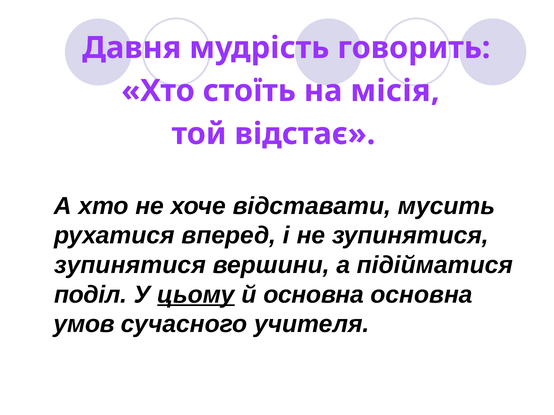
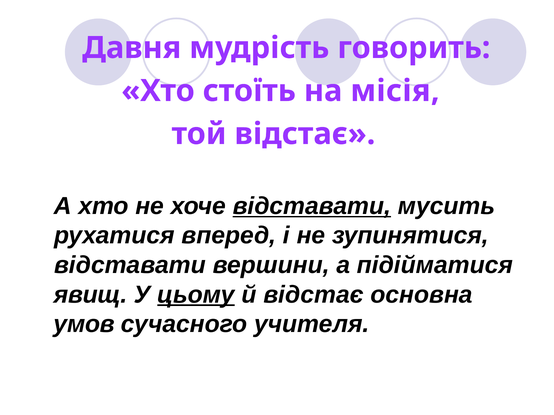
відставати underline: none -> present (312, 206)
зупинятися: зупинятися -> відставати (130, 265)
поділ: поділ -> явищ (91, 295)
й основна: основна -> відстає (314, 295)
